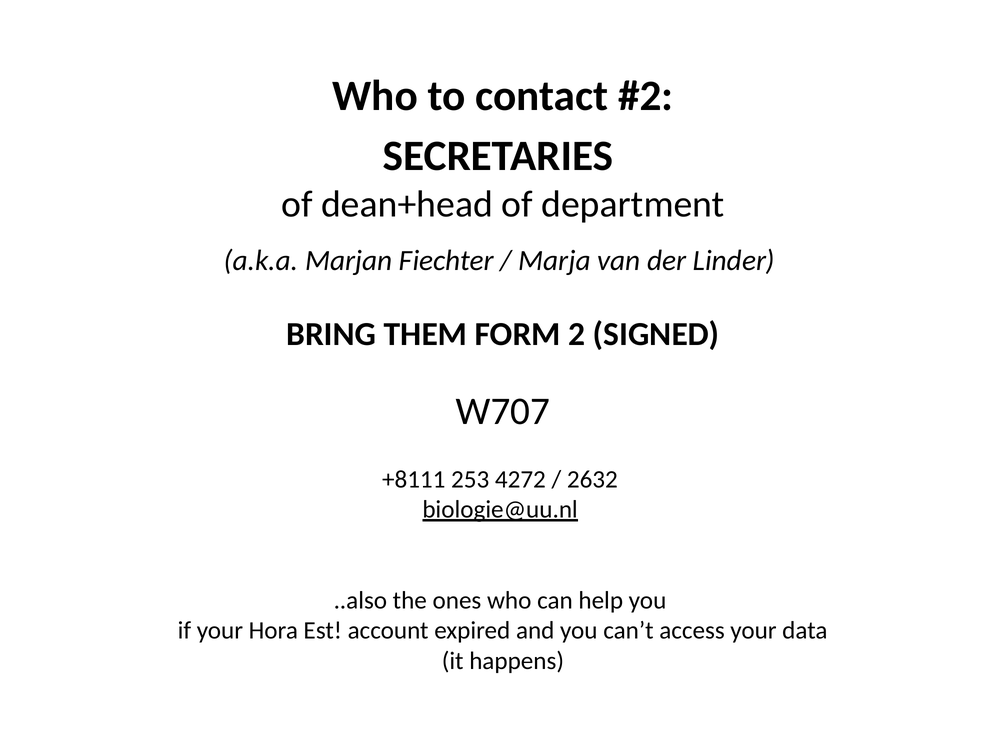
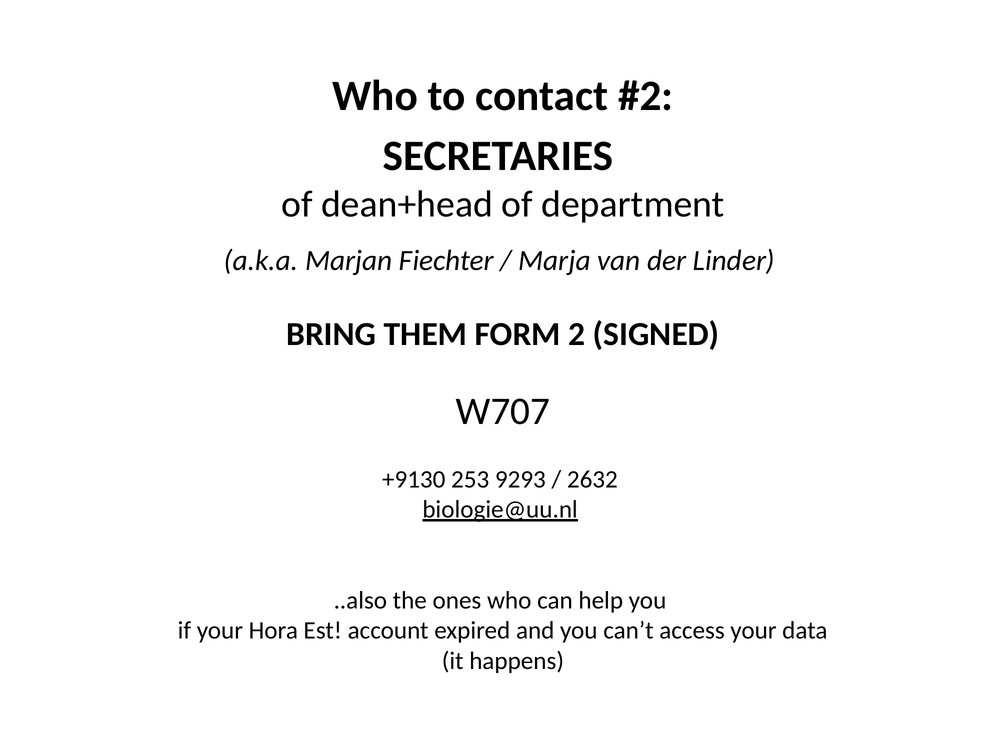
+8111: +8111 -> +9130 (414, 480)
4272: 4272 -> 9293 (520, 480)
